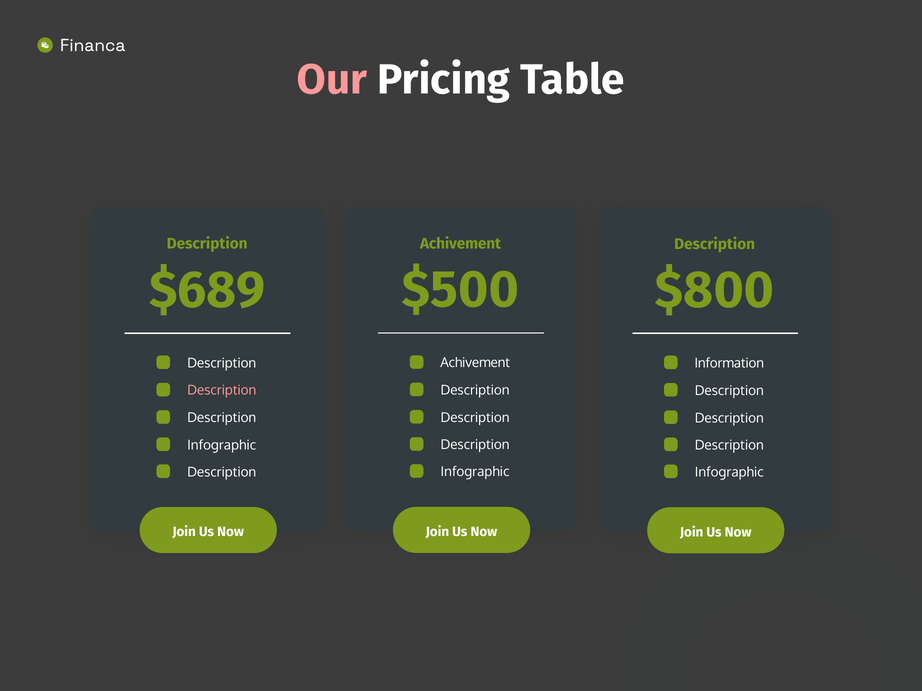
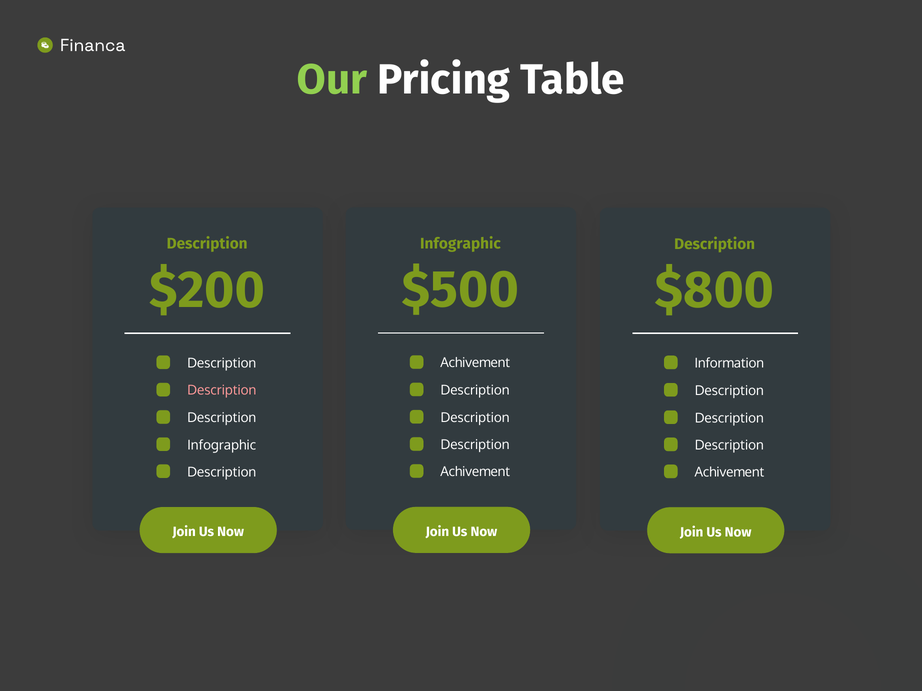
Our colour: pink -> light green (332, 80)
Achivement: Achivement -> Infographic (460, 244)
$689: $689 -> $200 (207, 290)
Infographic: Infographic -> Achivement (475, 472)
Infographic: Infographic -> Achivement (729, 473)
